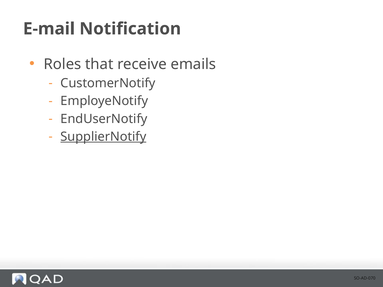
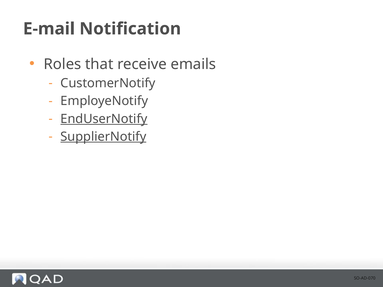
EndUserNotify underline: none -> present (104, 119)
